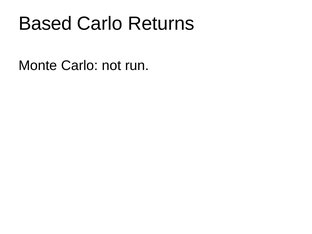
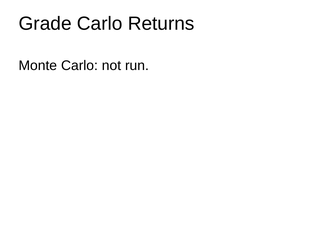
Based: Based -> Grade (45, 24)
